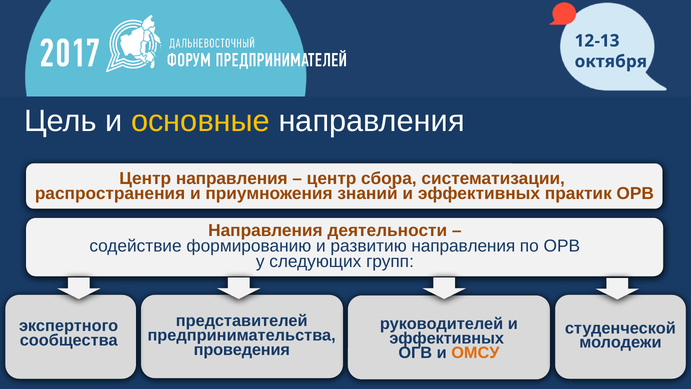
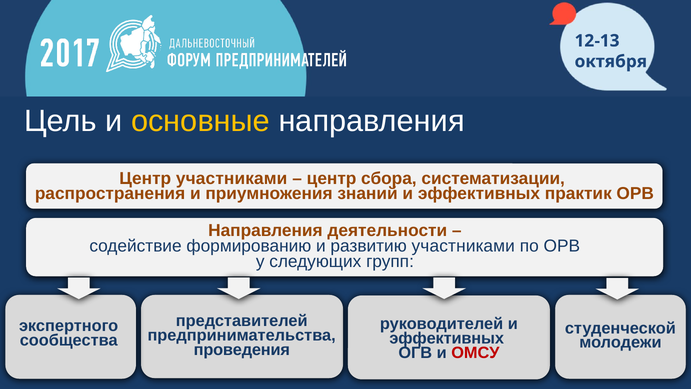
Центр направления: направления -> участниками (232, 178)
развитию направления: направления -> участниками (463, 246)
ОМСУ colour: orange -> red (475, 352)
